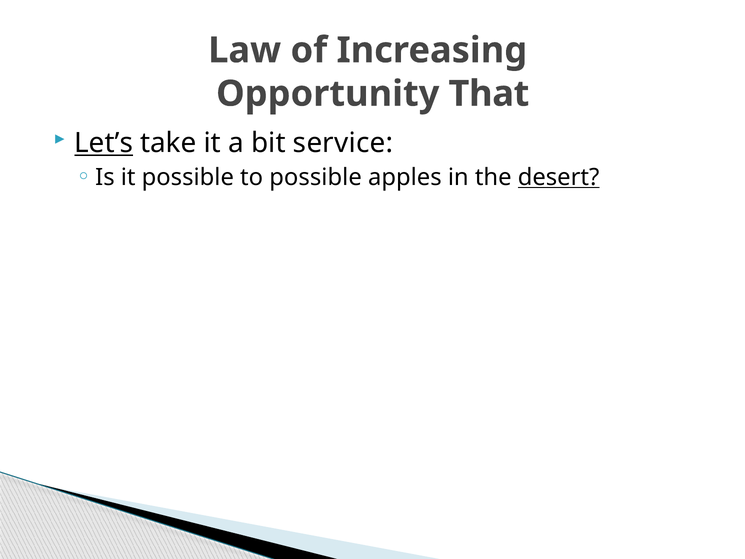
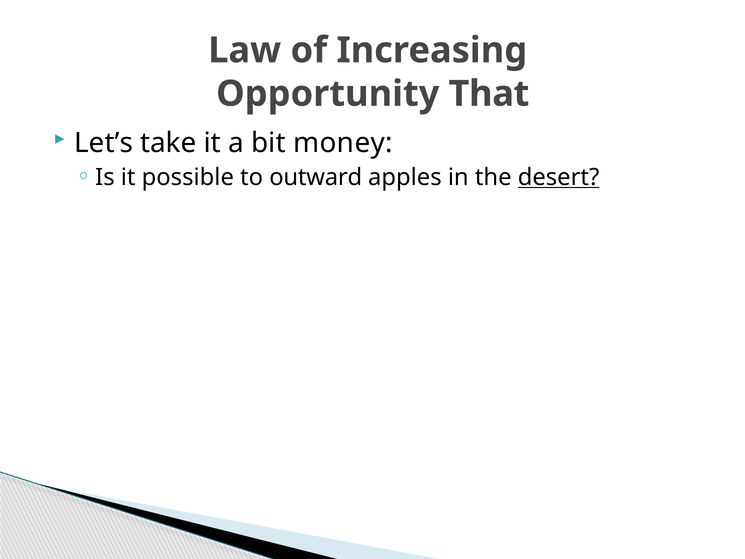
Let’s underline: present -> none (104, 143)
service: service -> money (343, 143)
to possible: possible -> outward (316, 177)
